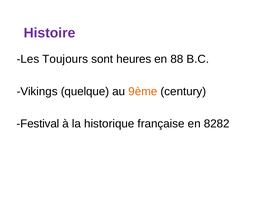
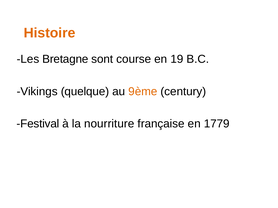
Histoire colour: purple -> orange (49, 33)
Toujours: Toujours -> Bretagne (65, 59)
heures: heures -> course (134, 59)
88: 88 -> 19 (177, 59)
historique: historique -> nourriture (109, 124)
8282: 8282 -> 1779 (217, 124)
